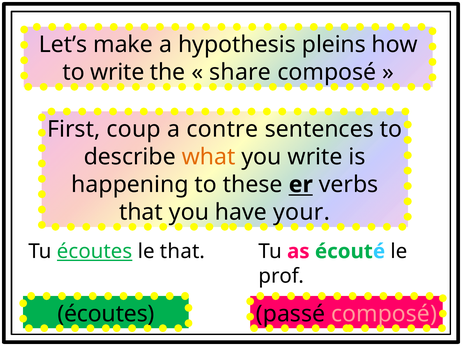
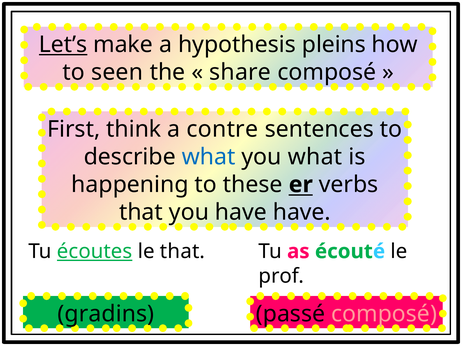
Let’s underline: none -> present (63, 45)
to write: write -> seen (117, 72)
coup: coup -> think (134, 129)
what colour: orange -> blue (209, 157)
you write: write -> what (315, 157)
have your: your -> have (302, 213)
écoutes: écoutes -> gradins (106, 314)
